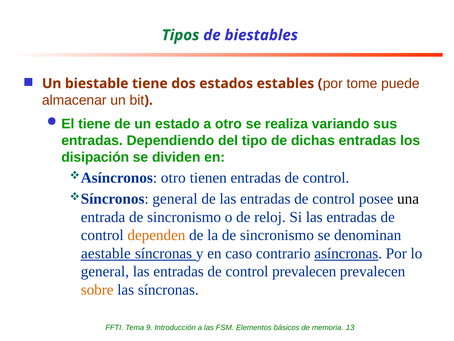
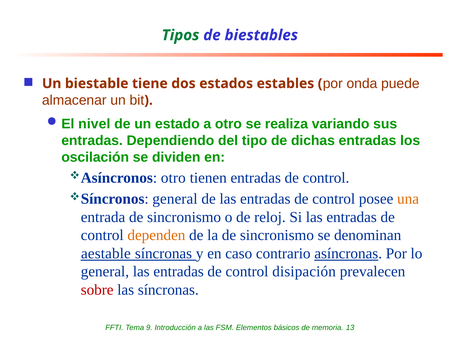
tome: tome -> onda (362, 83)
El tiene: tiene -> nivel (94, 124)
disipación: disipación -> oscilación (95, 157)
una colour: black -> orange (408, 199)
control prevalecen: prevalecen -> disipación (304, 271)
sobre colour: orange -> red (97, 289)
